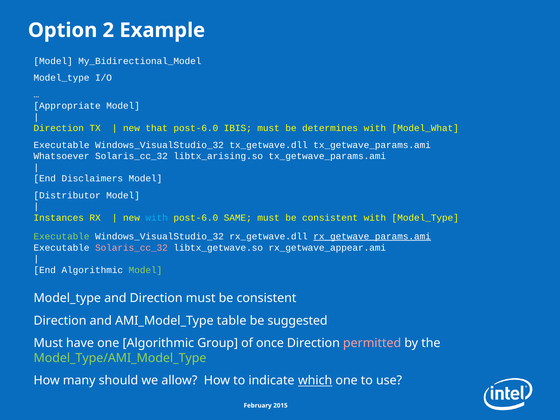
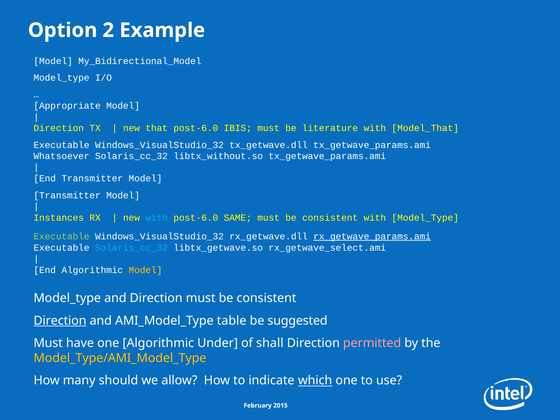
determines: determines -> literature (330, 128)
Model_What: Model_What -> Model_That (425, 128)
libtx_arising.so: libtx_arising.so -> libtx_without.so (218, 156)
End Disclaimers: Disclaimers -> Transmitter (92, 179)
Distributor: Distributor -> Transmitter (67, 195)
Solaris_cc_32 colour: pink -> light blue (131, 248)
rx_getwave_appear.ami: rx_getwave_appear.ami -> rx_getwave_select.ami (327, 248)
Model colour: light green -> yellow (145, 270)
Direction underline: none -> present (60, 321)
Group: Group -> Under (218, 343)
once: once -> shall (270, 343)
Model_Type/AMI_Model_Type colour: light green -> yellow (120, 358)
